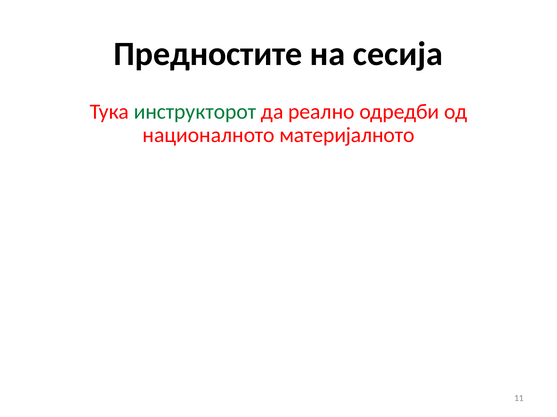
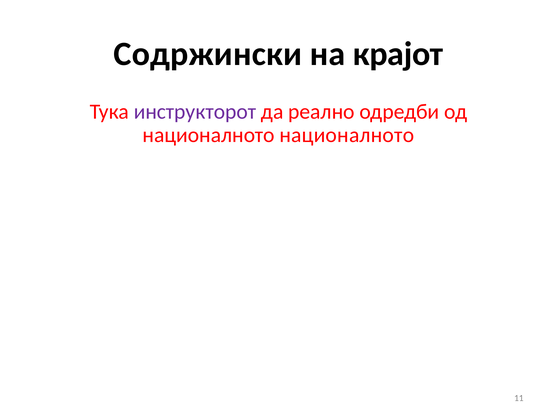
Предностите: Предностите -> Содржински (208, 54)
сесија: сесија -> крајот (398, 54)
инструкторот colour: green -> purple (195, 112)
националното материјалното: материјалното -> националното (347, 135)
